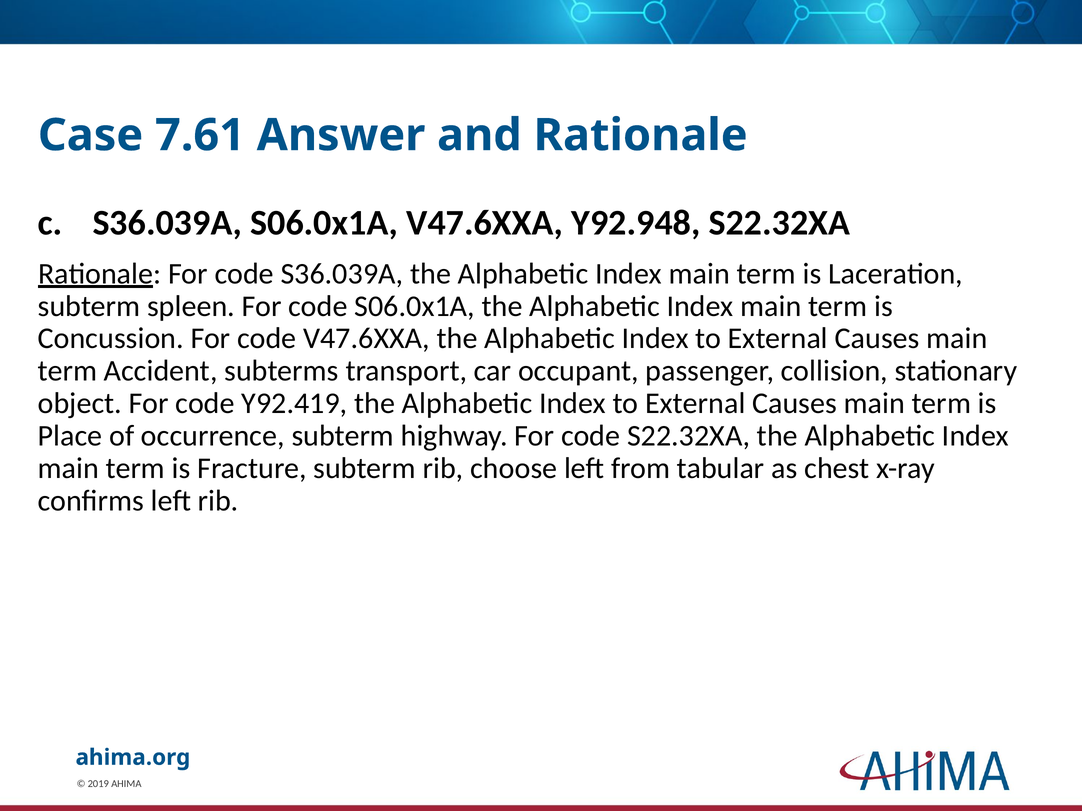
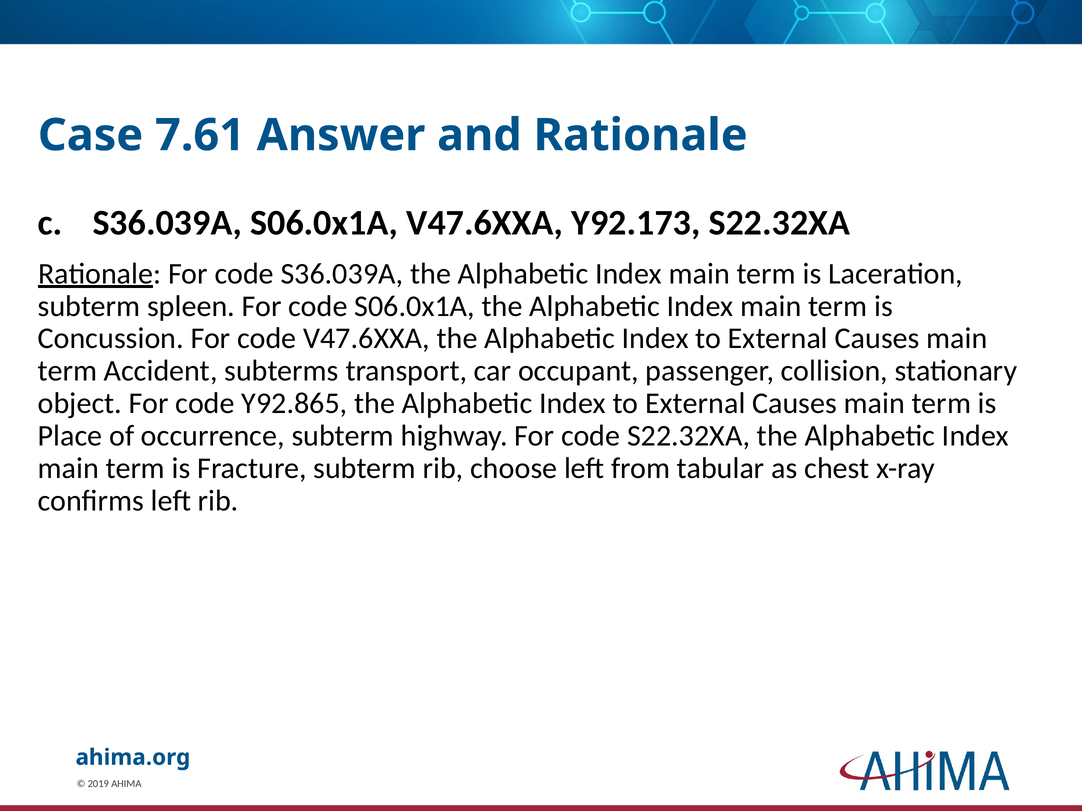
Y92.948: Y92.948 -> Y92.173 (636, 223)
Y92.419: Y92.419 -> Y92.865 (294, 404)
